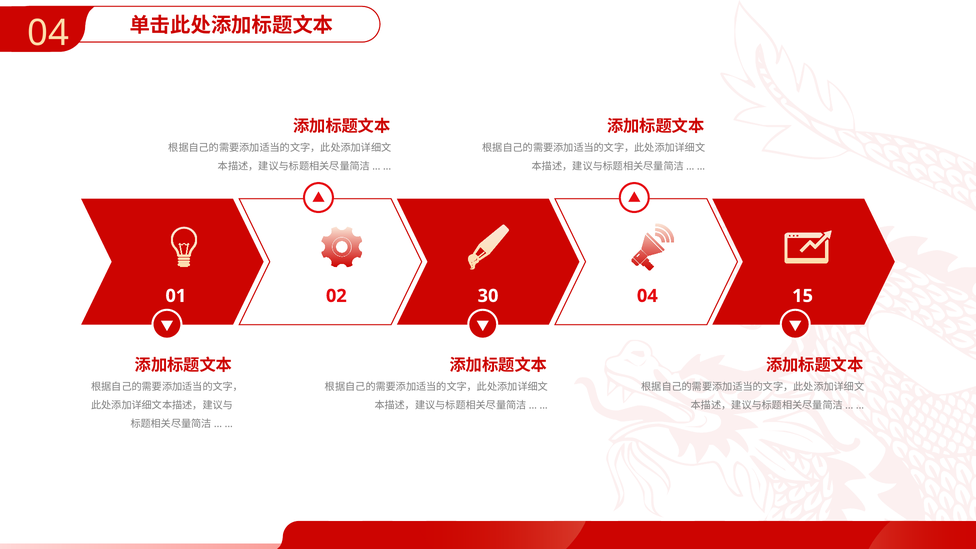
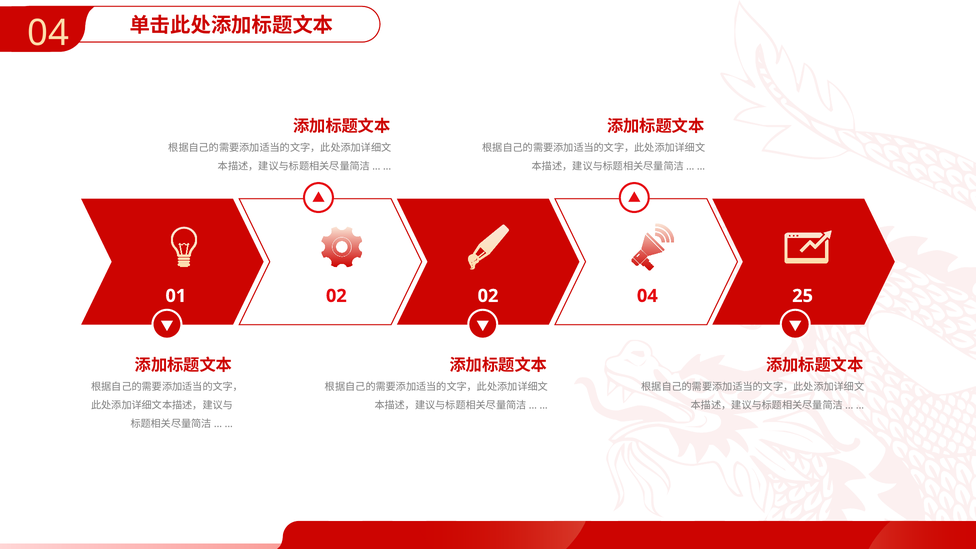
02 30: 30 -> 02 (488, 296)
15: 15 -> 25 (803, 296)
